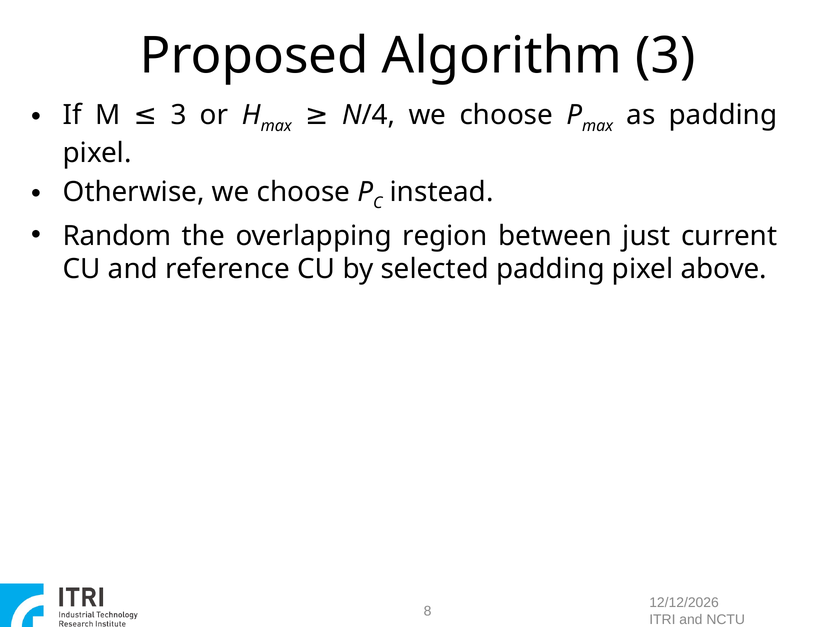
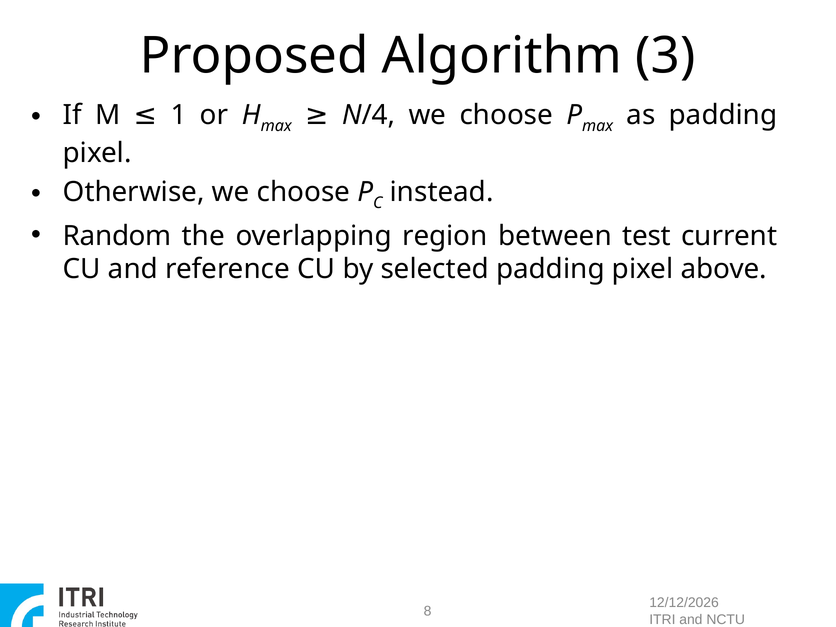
M 3: 3 -> 1 (179, 115)
just: just -> test (647, 236)
